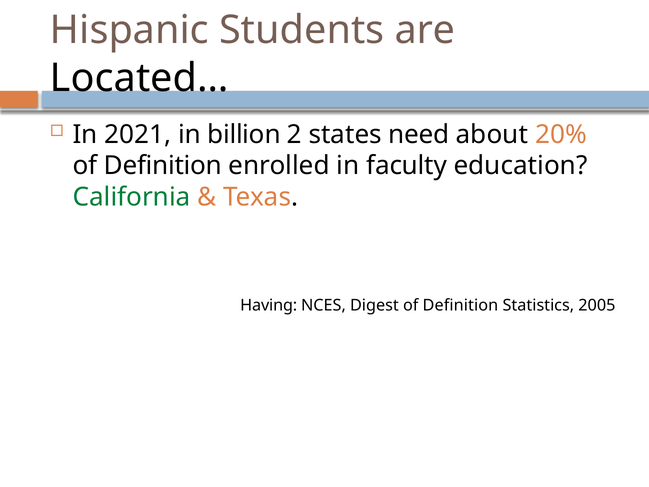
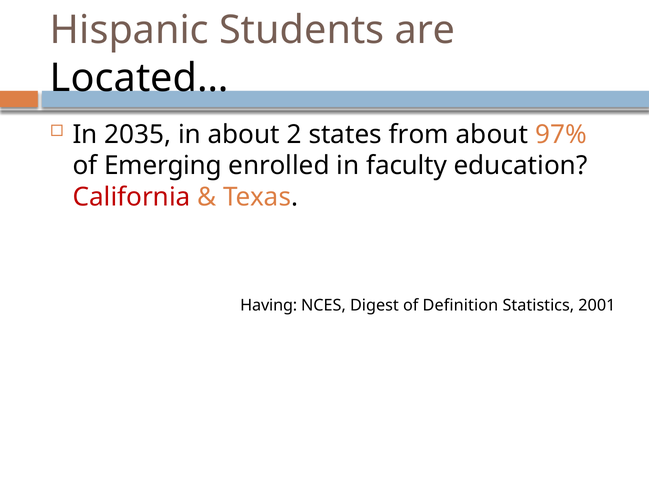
2021: 2021 -> 2035 (138, 134)
in billion: billion -> about (244, 134)
need: need -> from (419, 134)
20%: 20% -> 97% (561, 134)
Definition: Definition -> Emerging (163, 166)
California colour: green -> red (132, 197)
2005: 2005 -> 2001 (597, 305)
